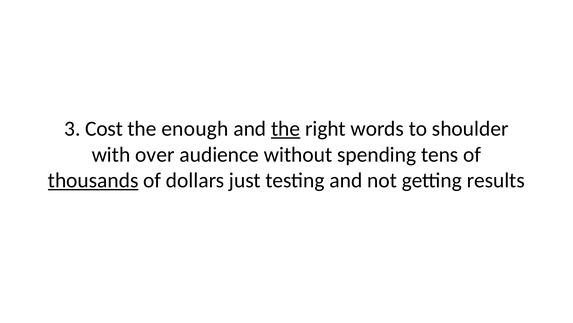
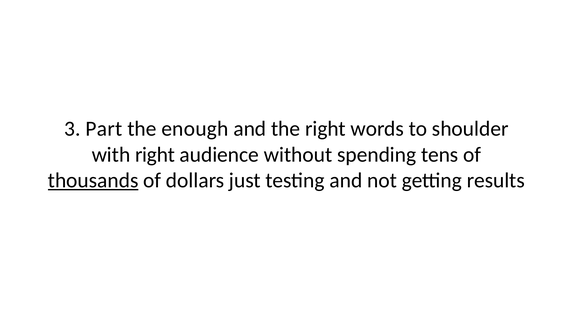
Cost: Cost -> Part (104, 129)
the underline: present -> none (286, 129)
with over: over -> right (155, 154)
